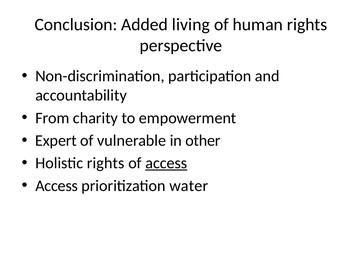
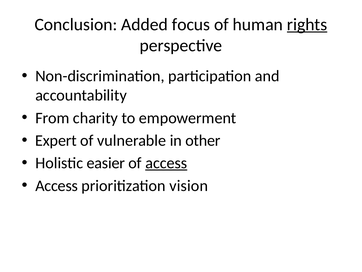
living: living -> focus (191, 24)
rights underline: none -> present (307, 24)
Holistic rights: rights -> easier (106, 163)
water: water -> vision (189, 185)
